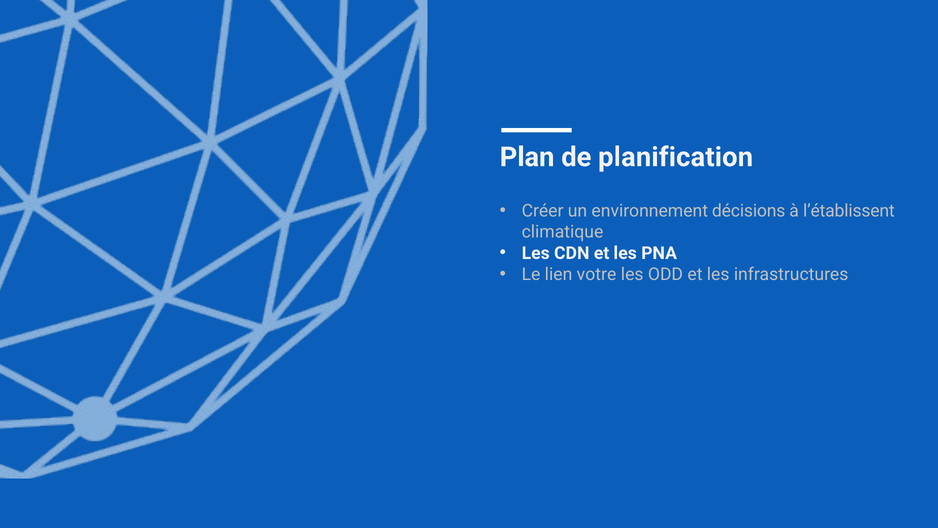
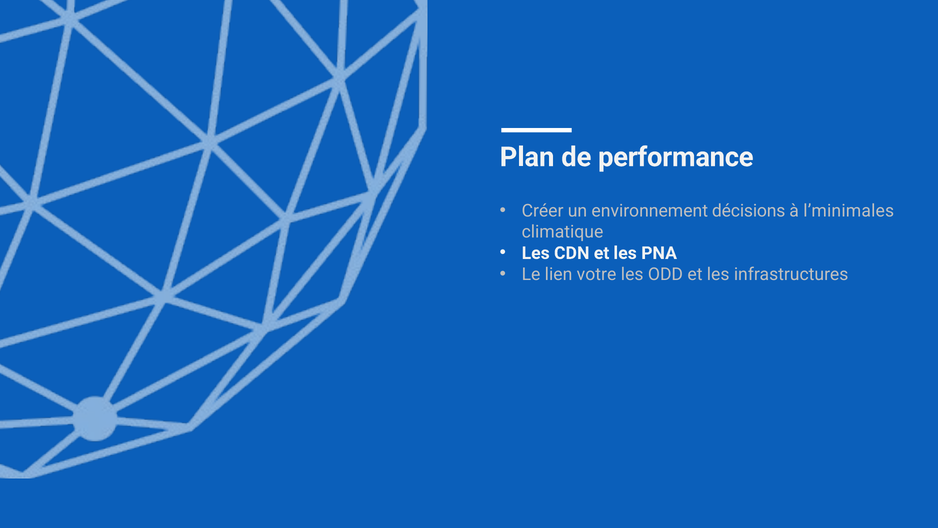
planification: planification -> performance (676, 157)
l’établissent: l’établissent -> l’minimales (849, 211)
